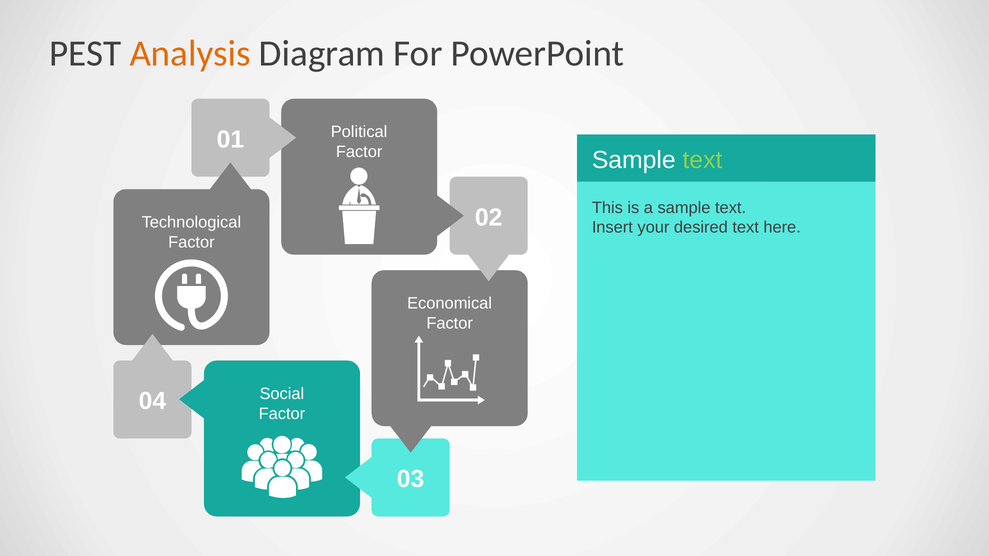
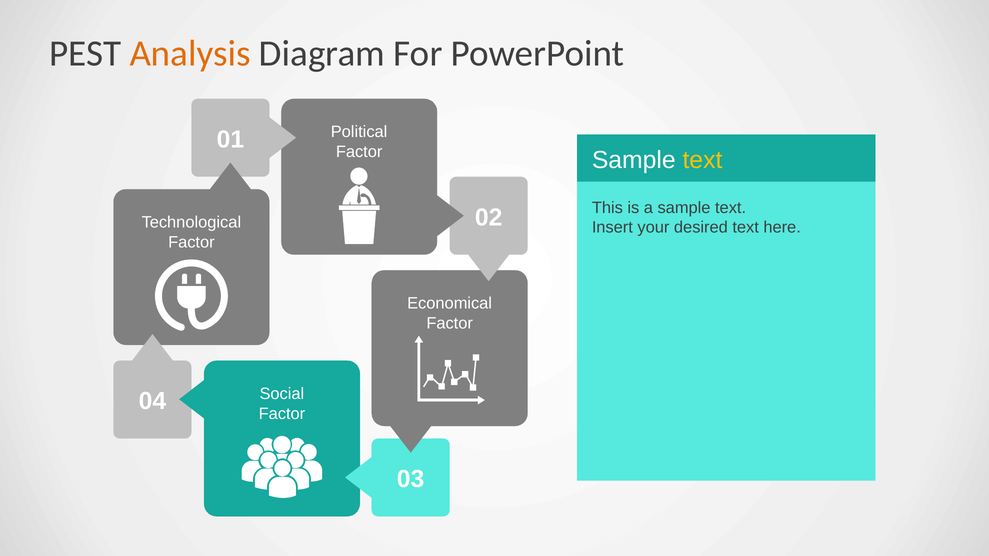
text colour: light green -> yellow (702, 160)
